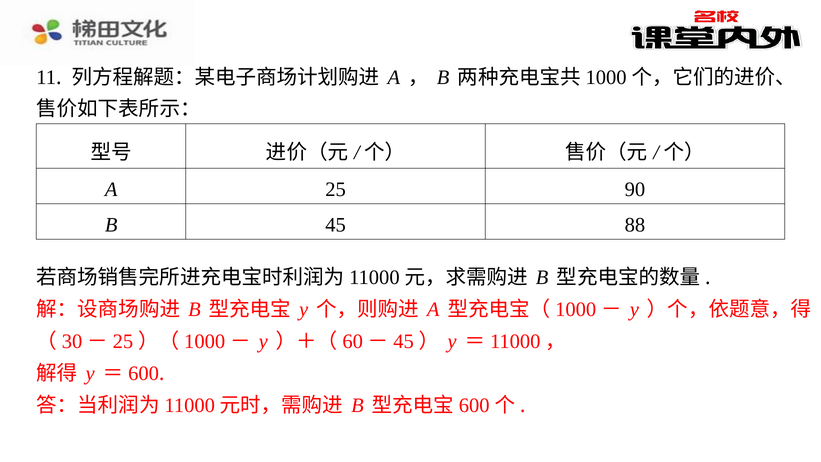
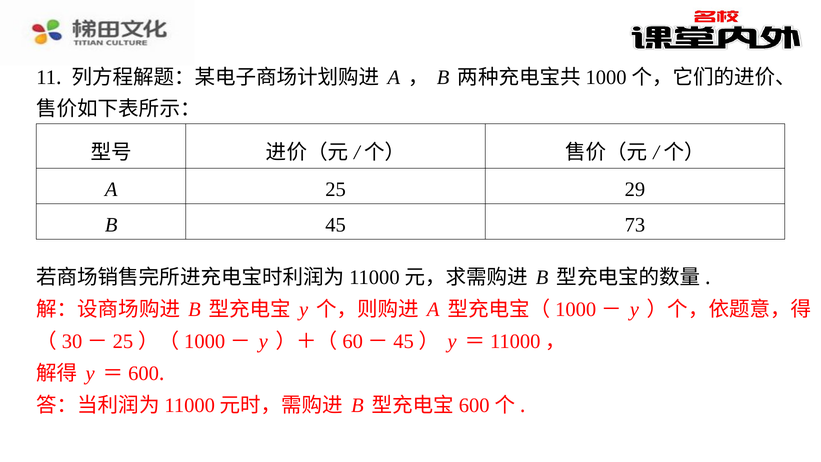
90: 90 -> 29 (635, 189)
88: 88 -> 73 (635, 225)
